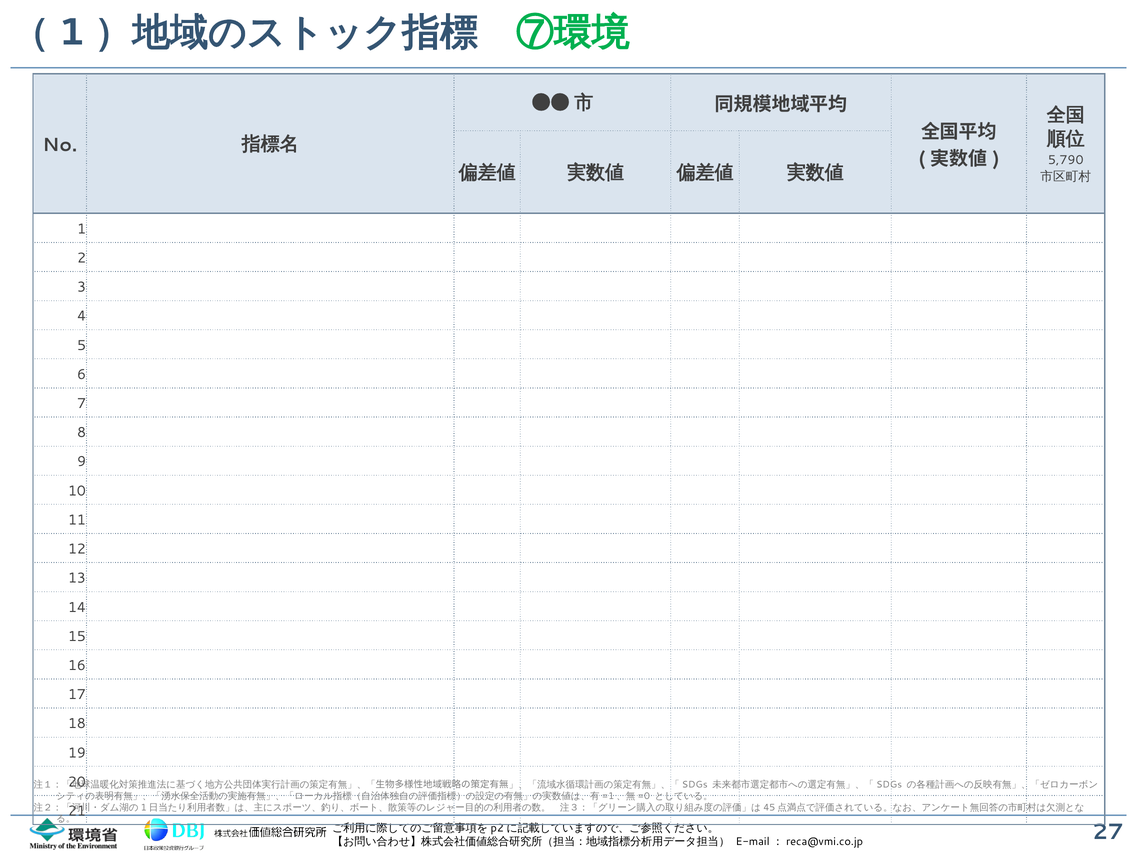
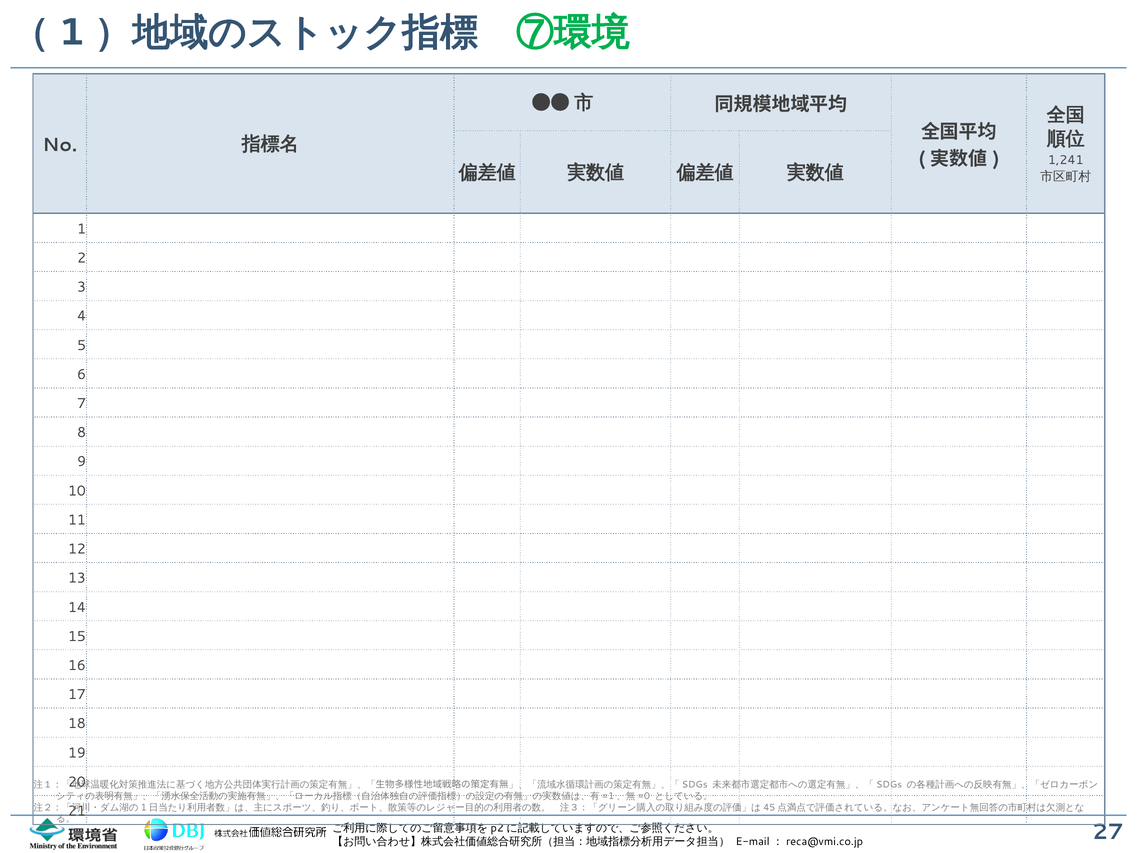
5,790: 5,790 -> 1,241 (1066, 160)
